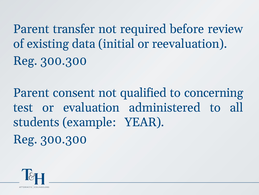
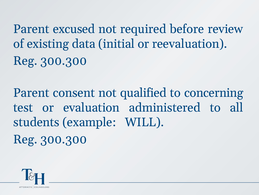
transfer: transfer -> excused (74, 29)
YEAR: YEAR -> WILL (144, 122)
